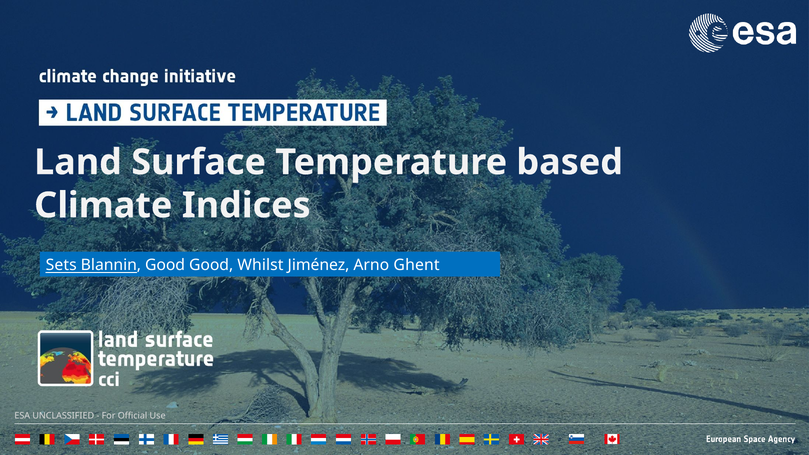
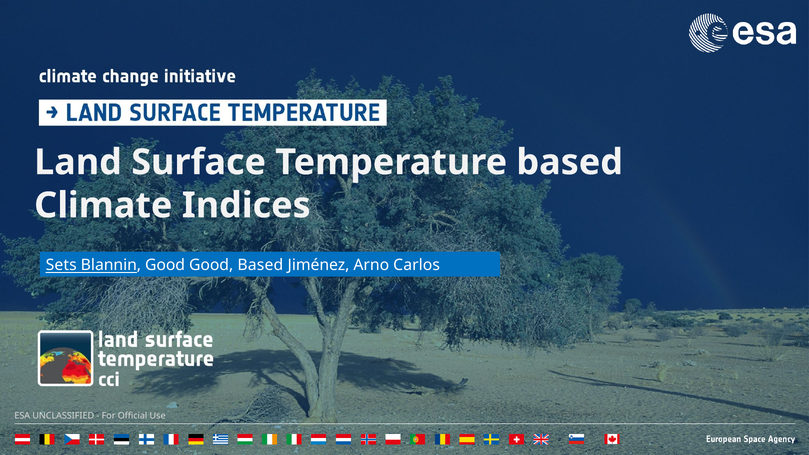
Good Whilst: Whilst -> Based (260, 265)
Ghent: Ghent -> Carlos (417, 265)
